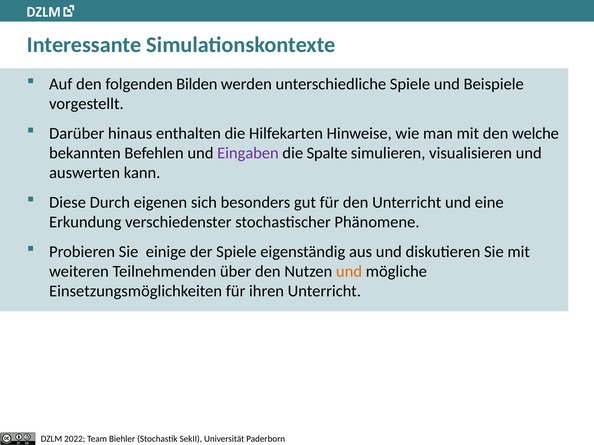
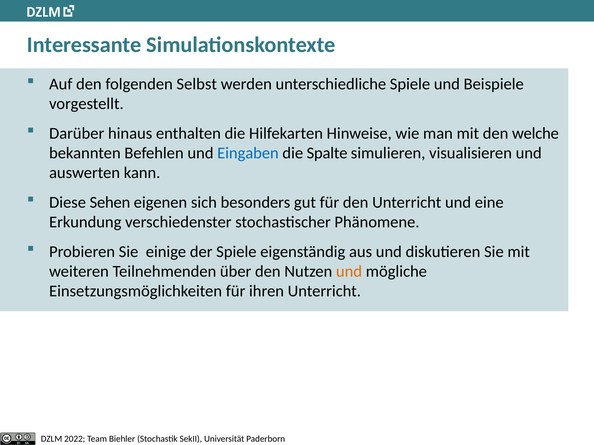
Bilden: Bilden -> Selbst (197, 84)
Eingaben colour: purple -> blue (248, 153)
Durch: Durch -> Sehen (110, 203)
